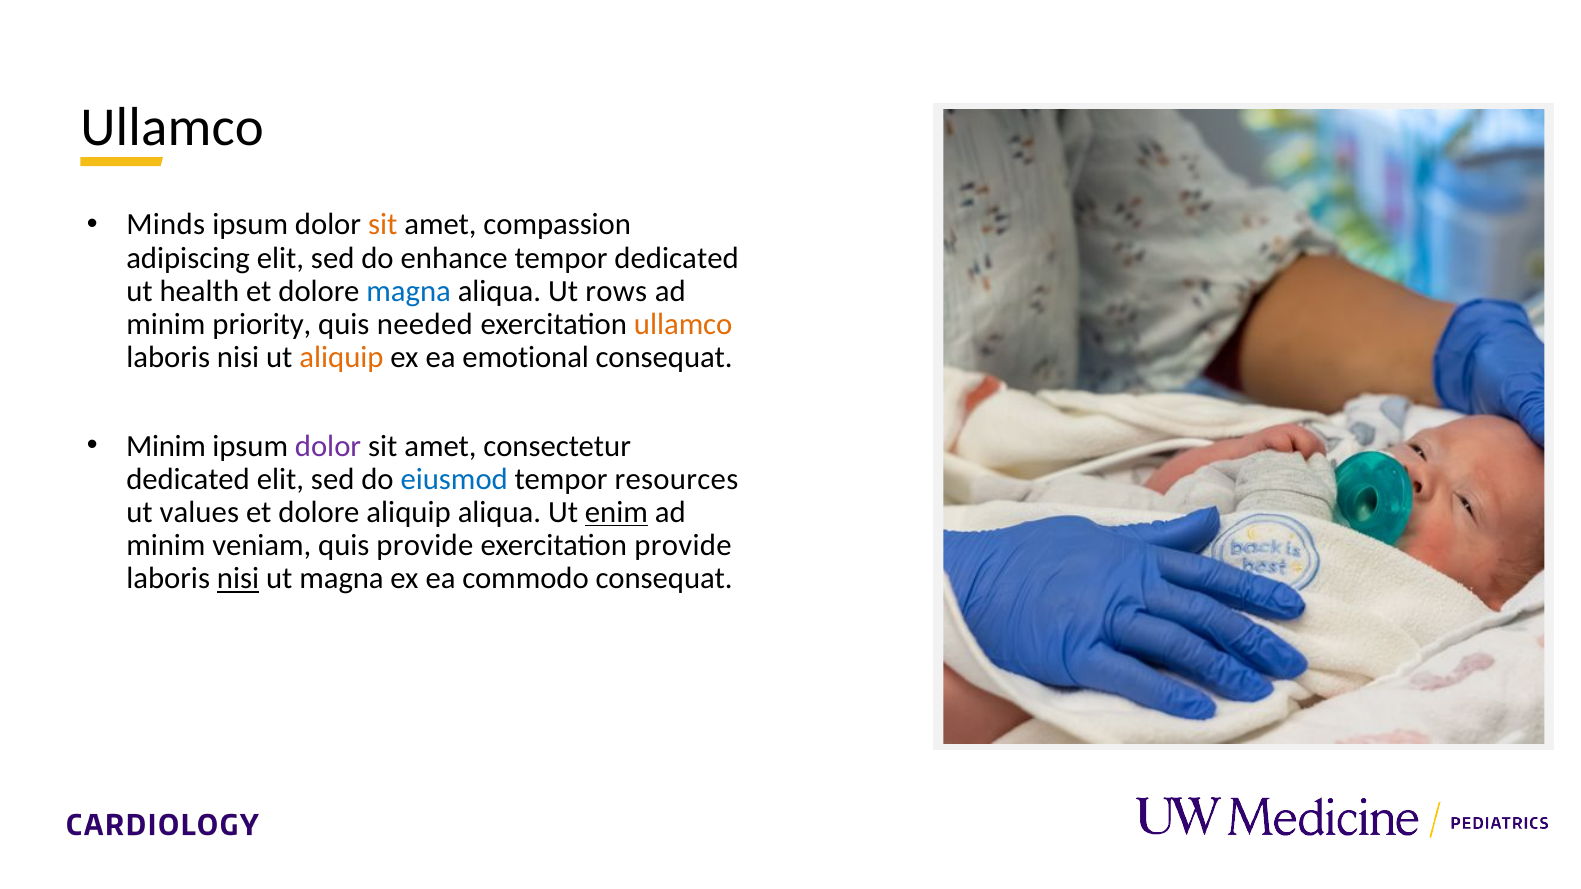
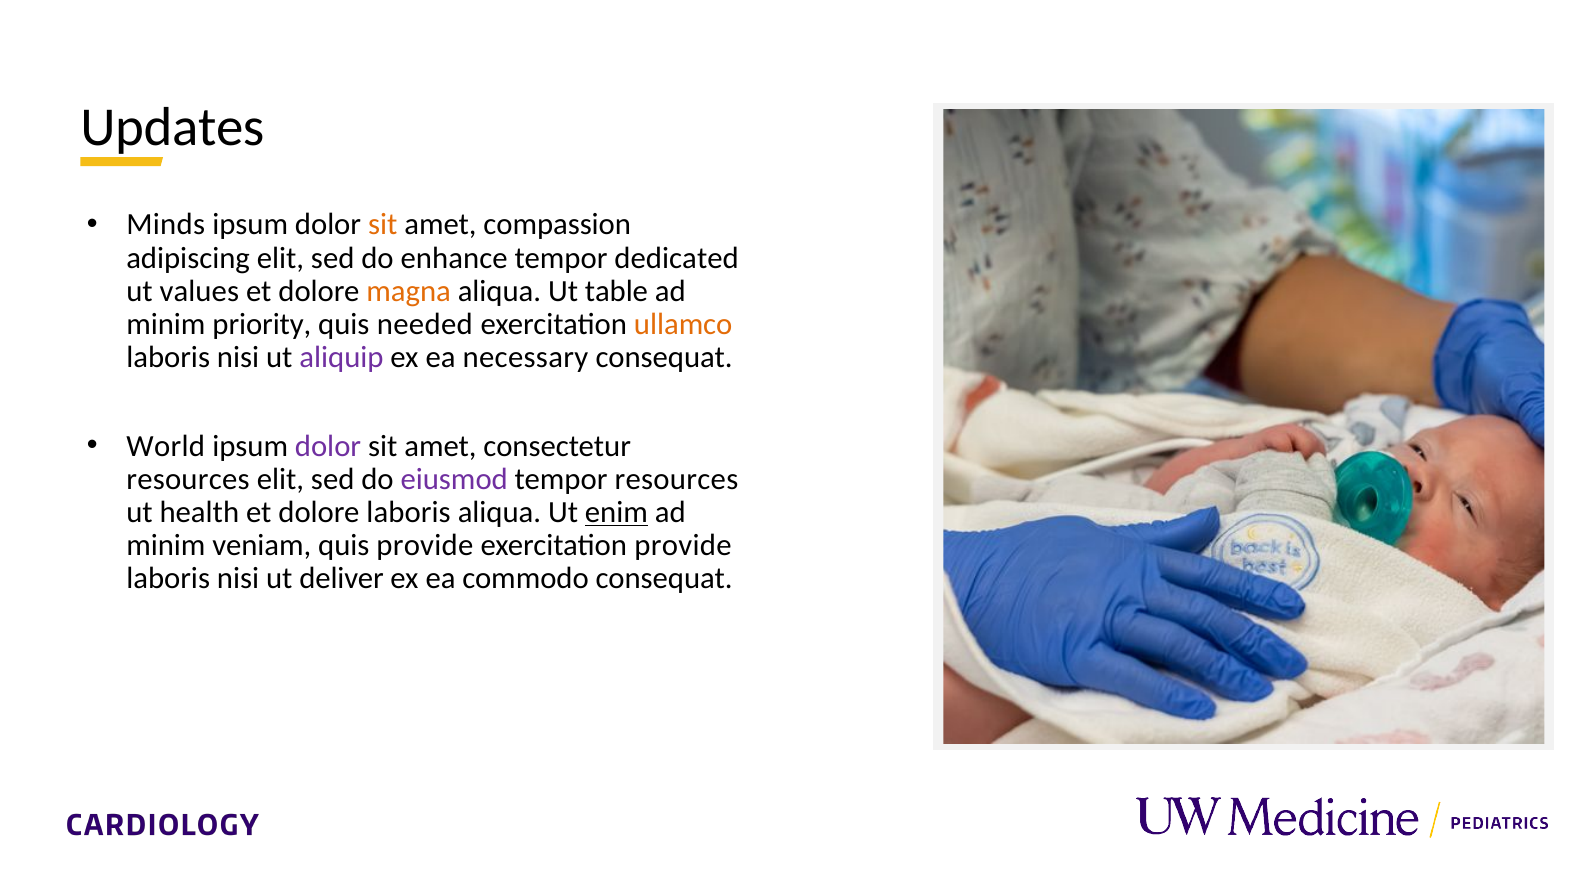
Ullamco: Ullamco -> Updates (172, 127)
health: health -> values (199, 291)
magna colour: blue -> orange (409, 291)
rows: rows -> table (616, 291)
aliquip colour: orange -> purple (342, 358)
emotional: emotional -> necessary (525, 358)
Minim: Minim -> World (166, 446)
dedicated: dedicated -> resources (188, 479)
eiusmod colour: blue -> purple (454, 479)
values: values -> health (199, 512)
dolore aliquip: aliquip -> laboris (409, 512)
nisi underline: present -> none (238, 579)
ut magna: magna -> deliver (342, 579)
